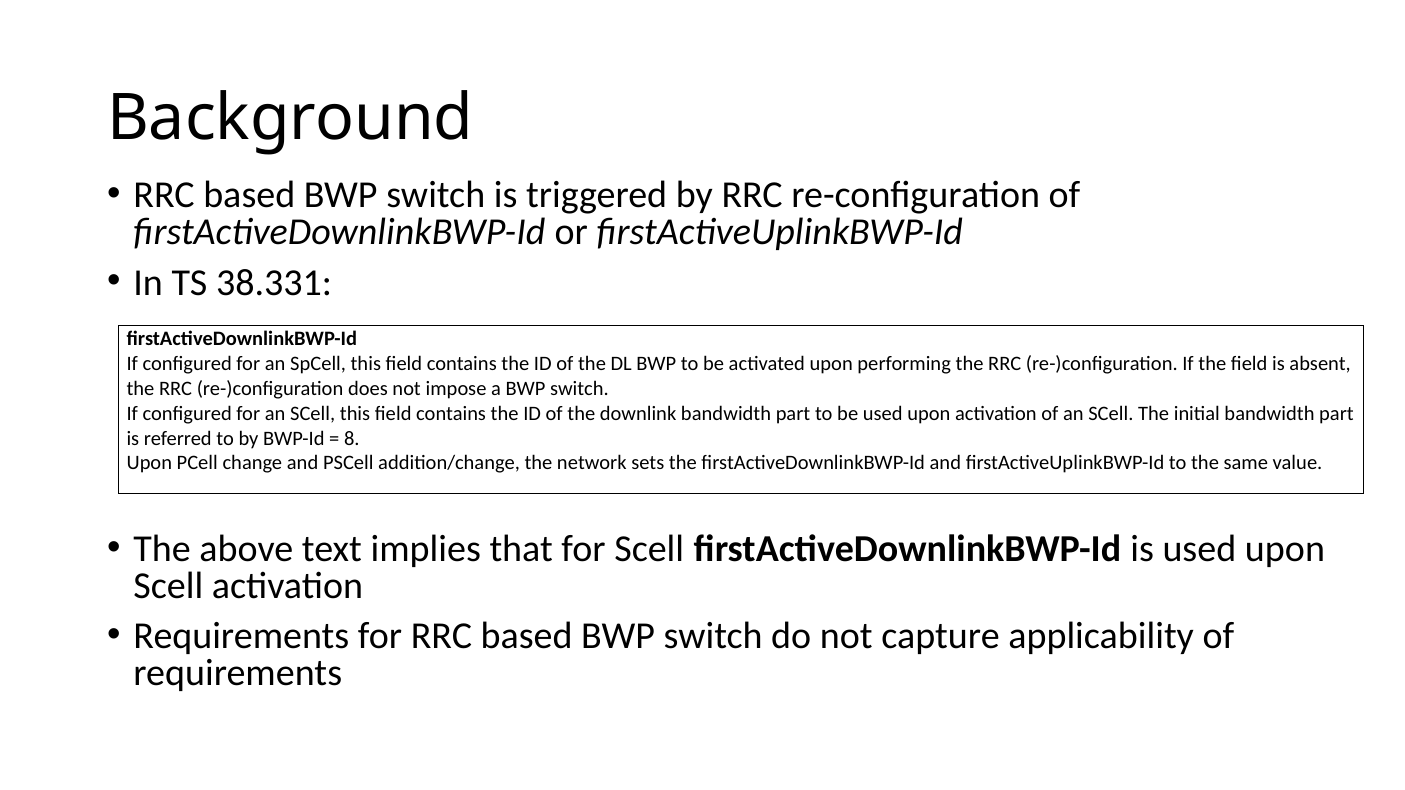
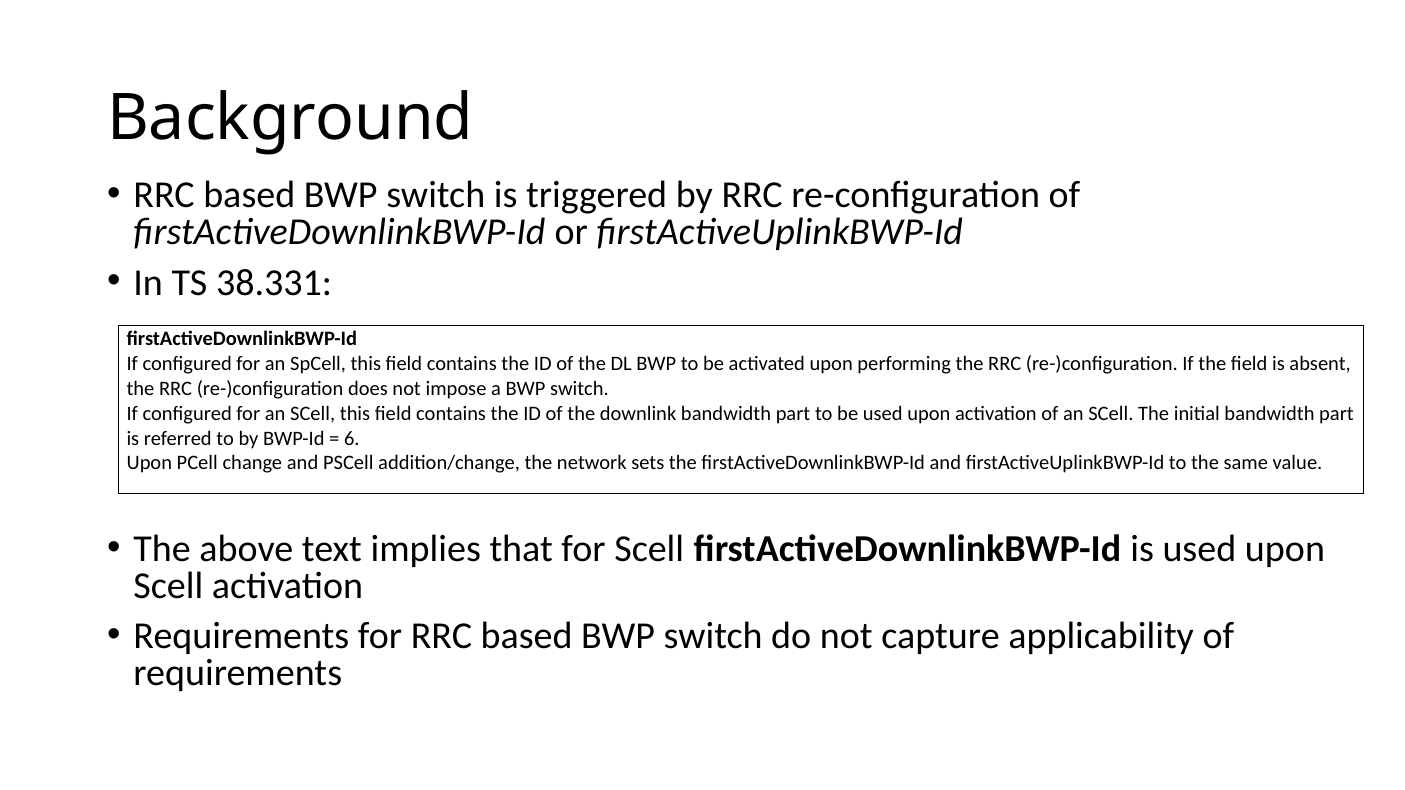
8: 8 -> 6 (352, 438)
